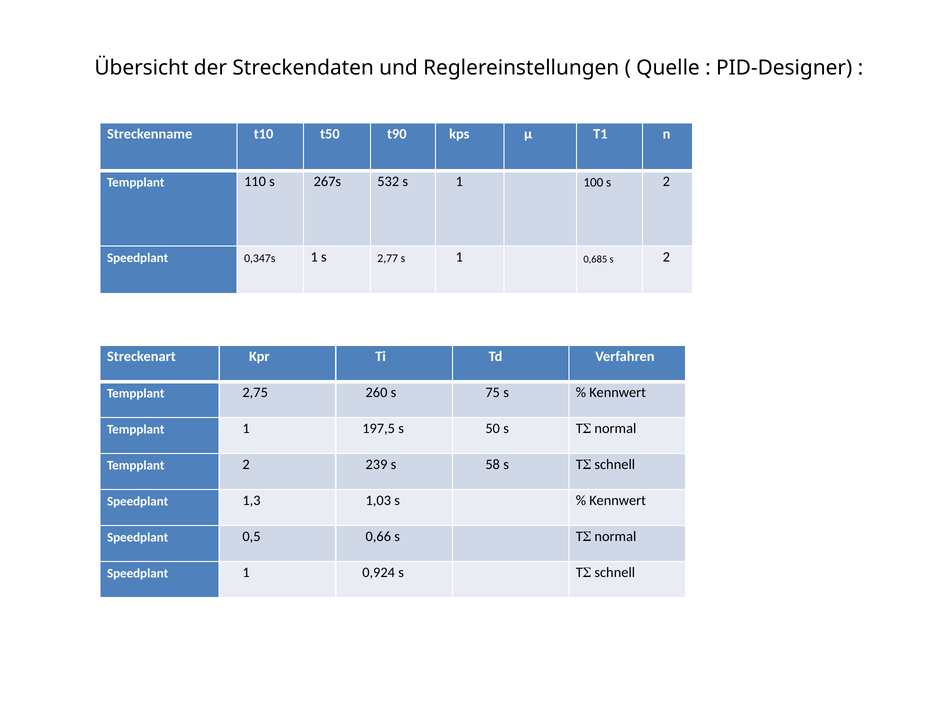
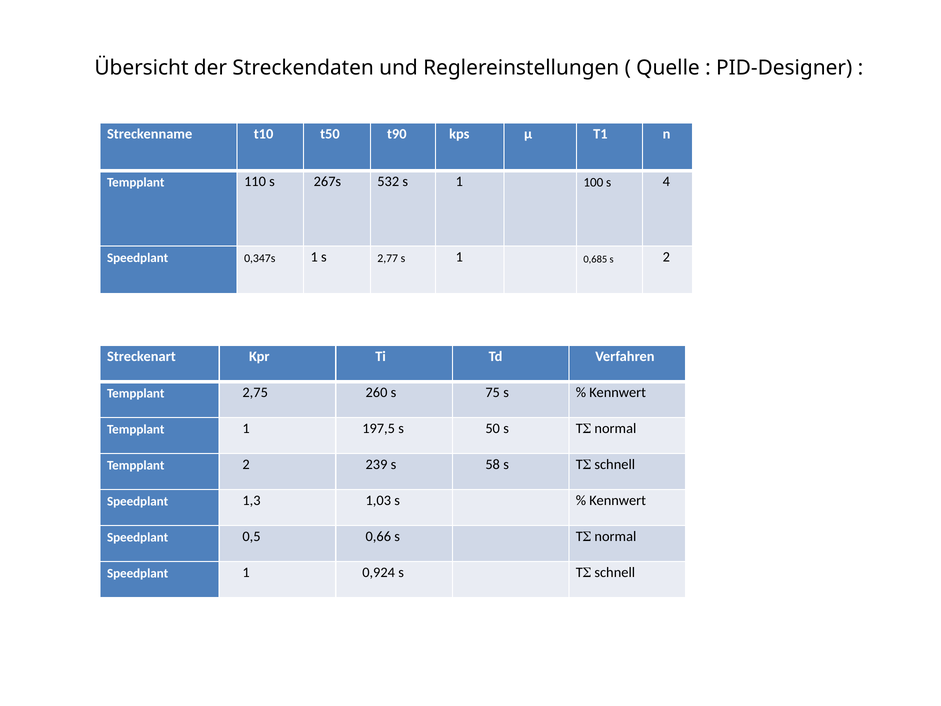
100 s 2: 2 -> 4 (666, 182)
